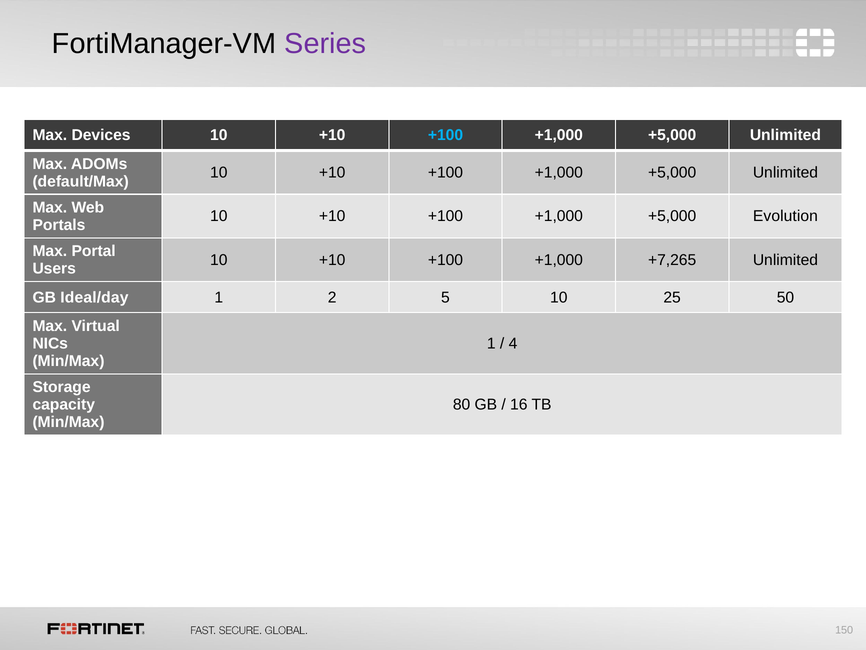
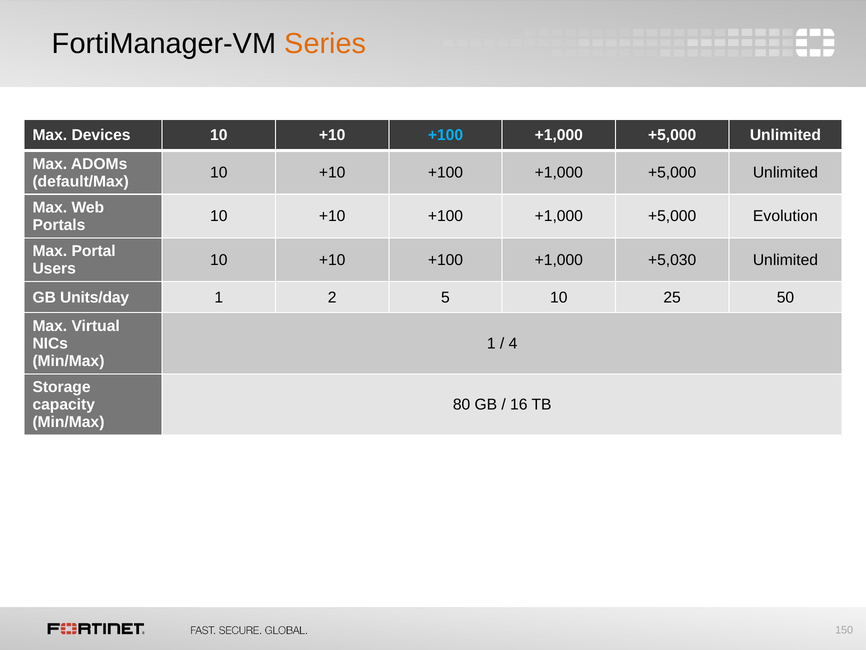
Series colour: purple -> orange (325, 44)
+7,265: +7,265 -> +5,030 (672, 260)
Ideal/day: Ideal/day -> Units/day (95, 297)
